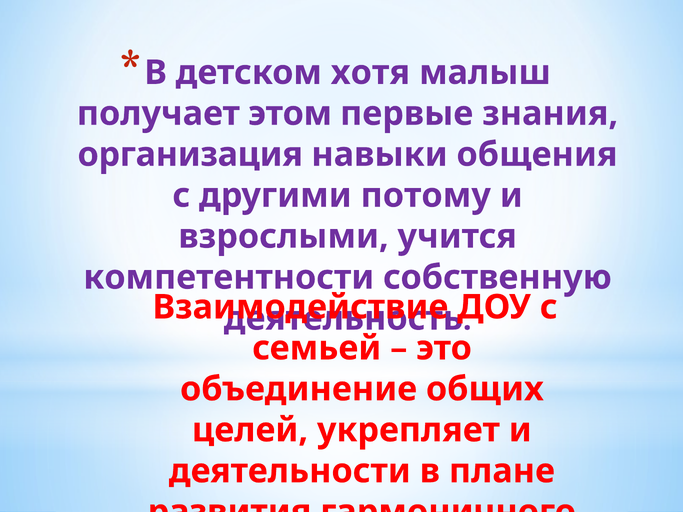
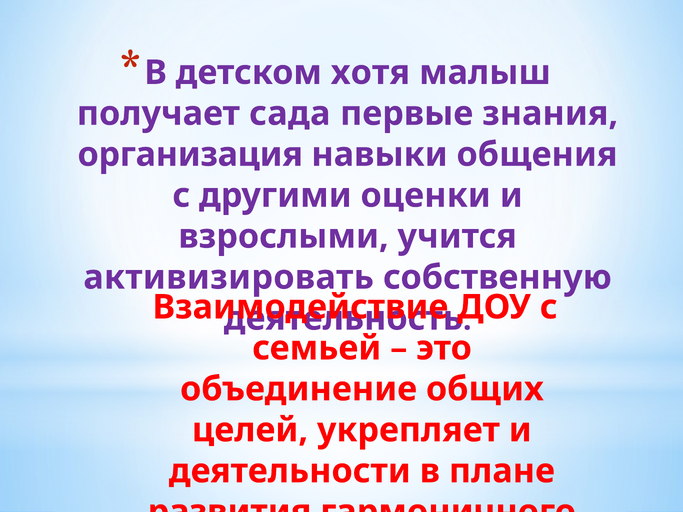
этом: этом -> сада (290, 114)
потому: потому -> оценки (426, 196)
компетентности: компетентности -> активизировать (229, 278)
